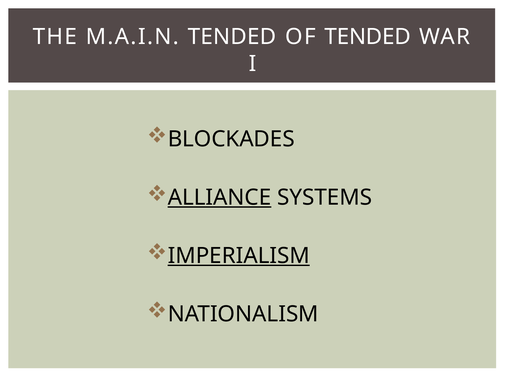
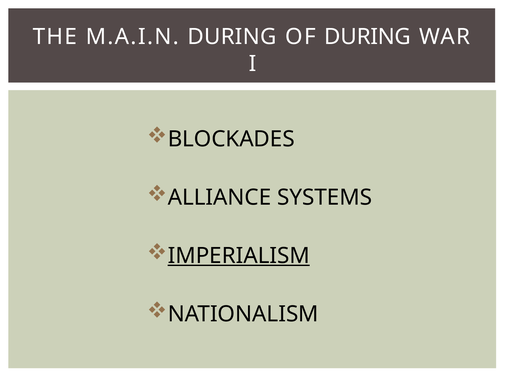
M.A.I.N TENDED: TENDED -> DURING (232, 37)
OF TENDED: TENDED -> DURING (368, 37)
ALLIANCE underline: present -> none (220, 198)
